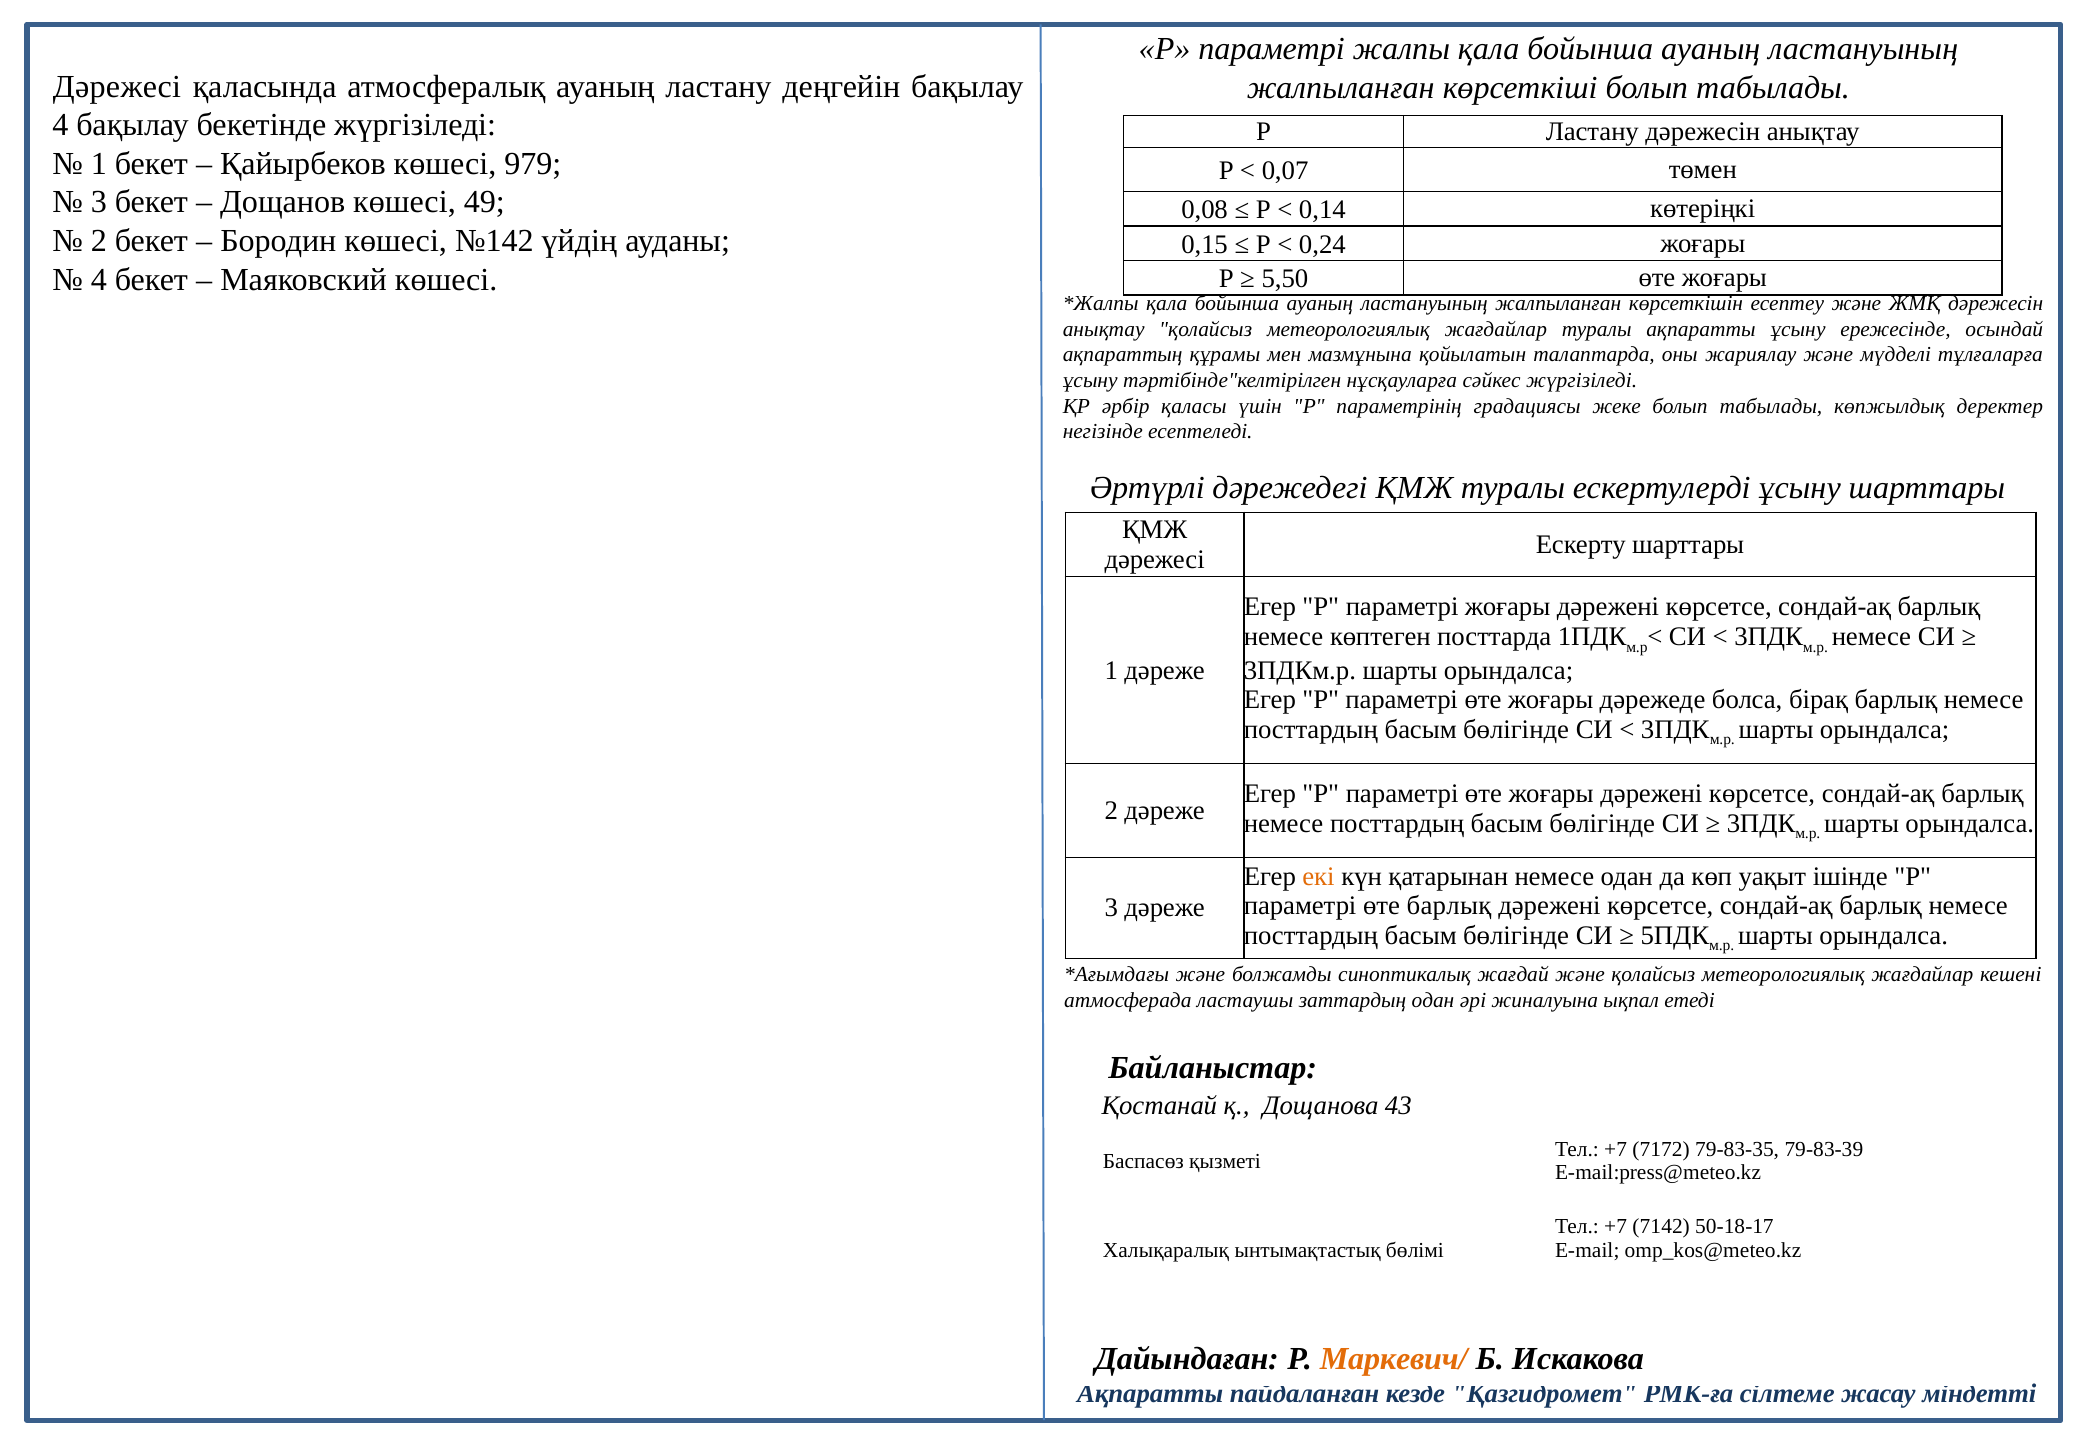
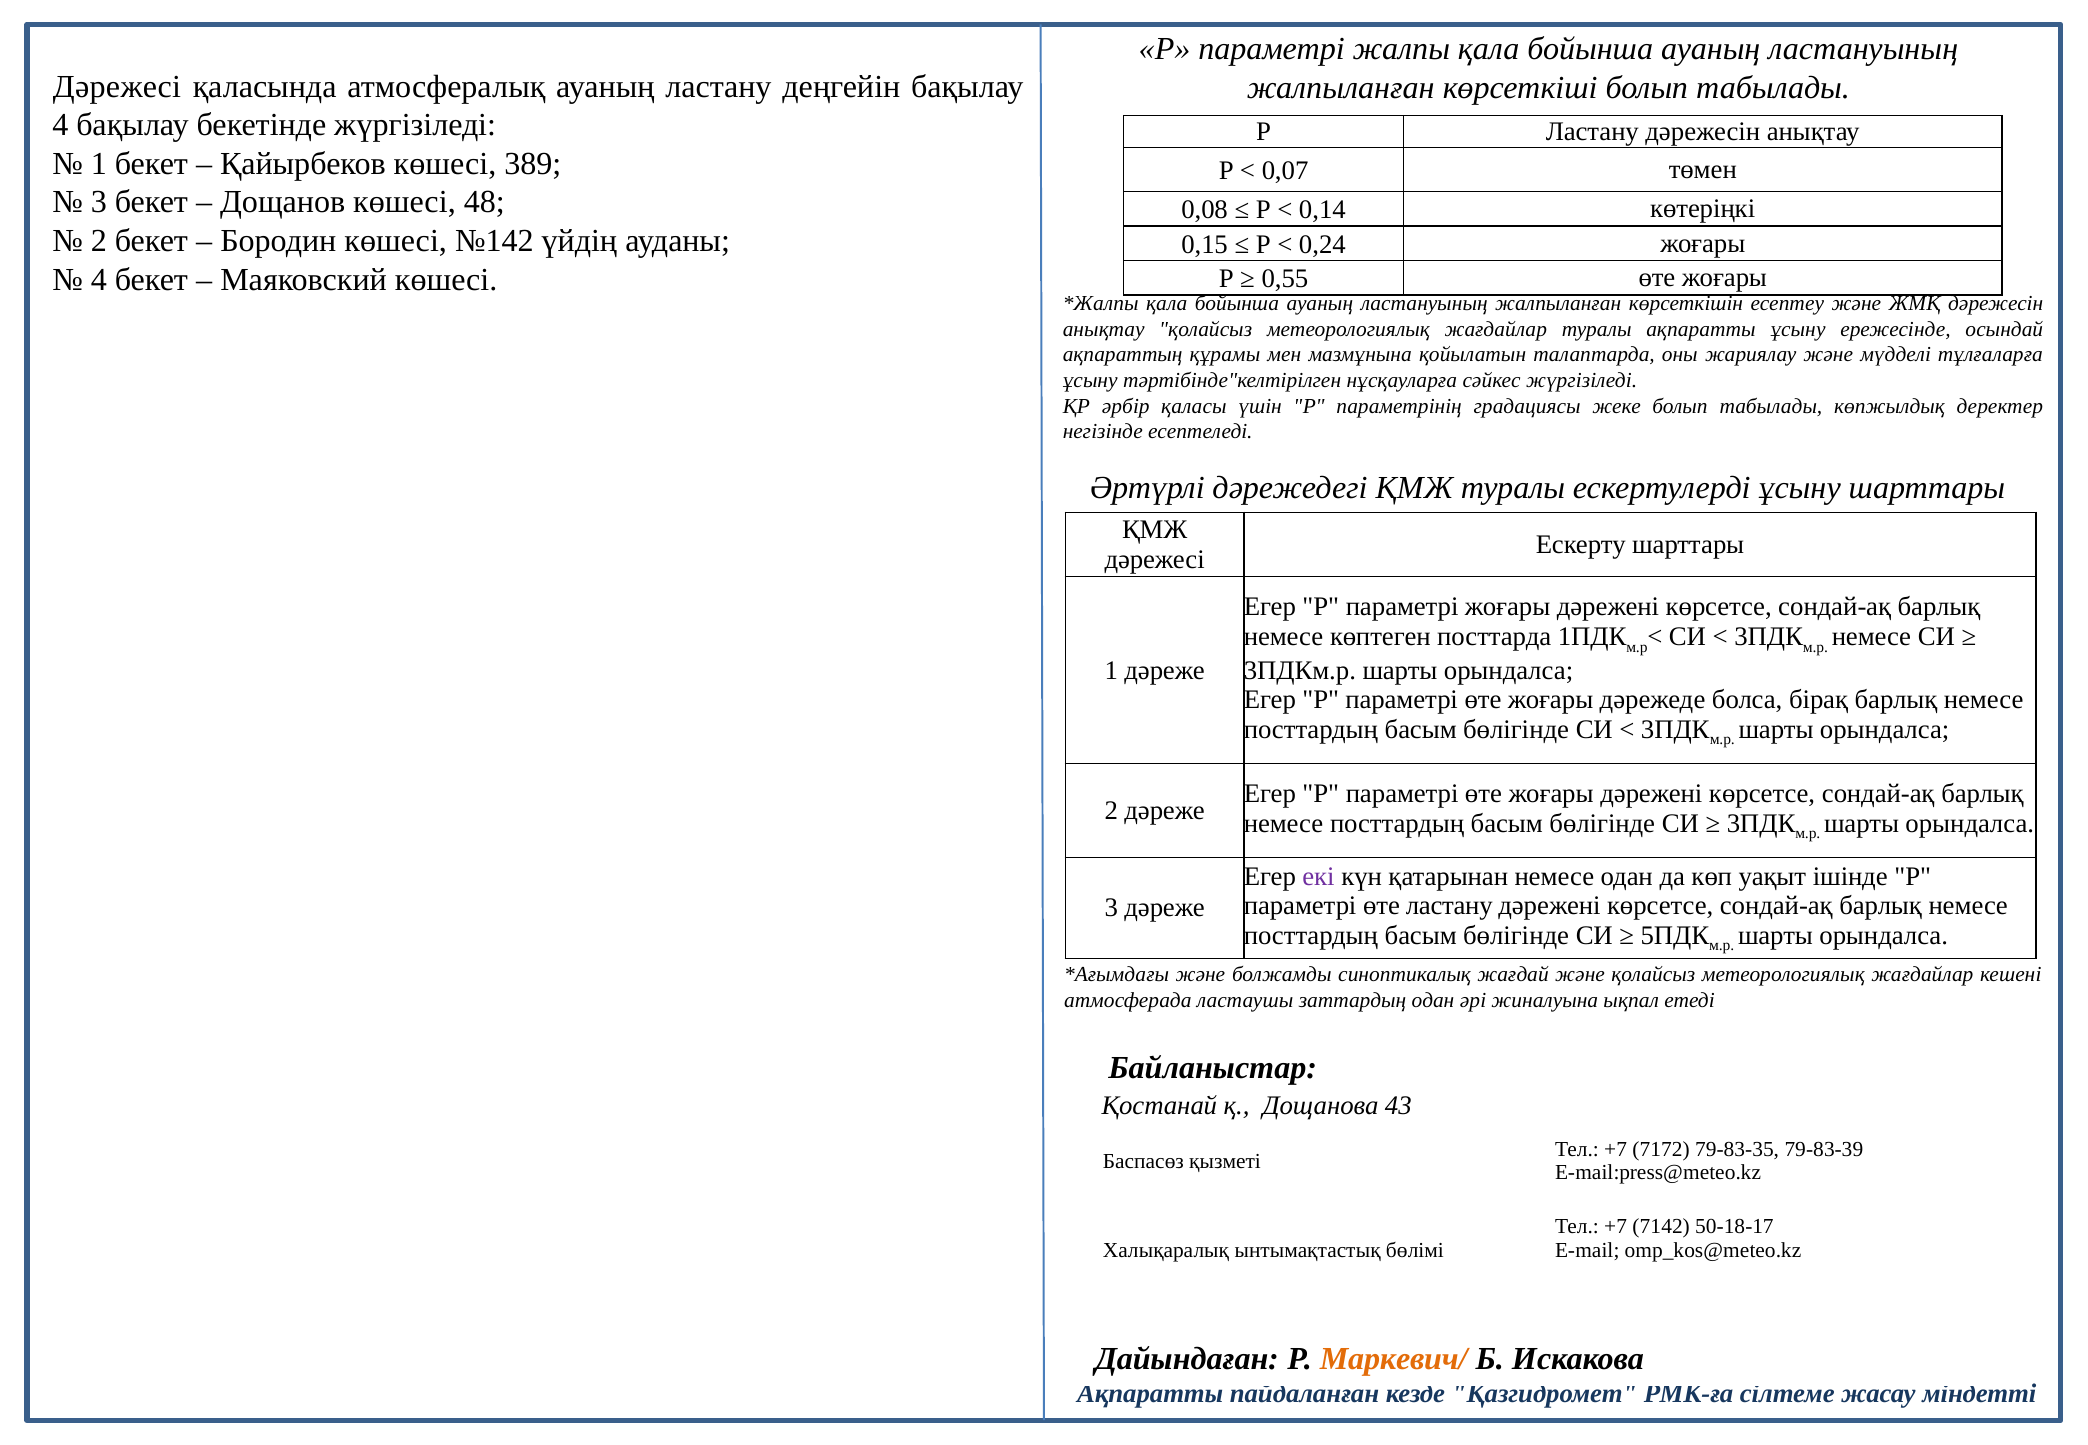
979: 979 -> 389 (533, 164)
49: 49 -> 48 (484, 202)
5,50: 5,50 -> 0,55 (1285, 279)
екі colour: orange -> purple (1318, 877)
өте барлық: барлық -> ластану (1449, 906)
